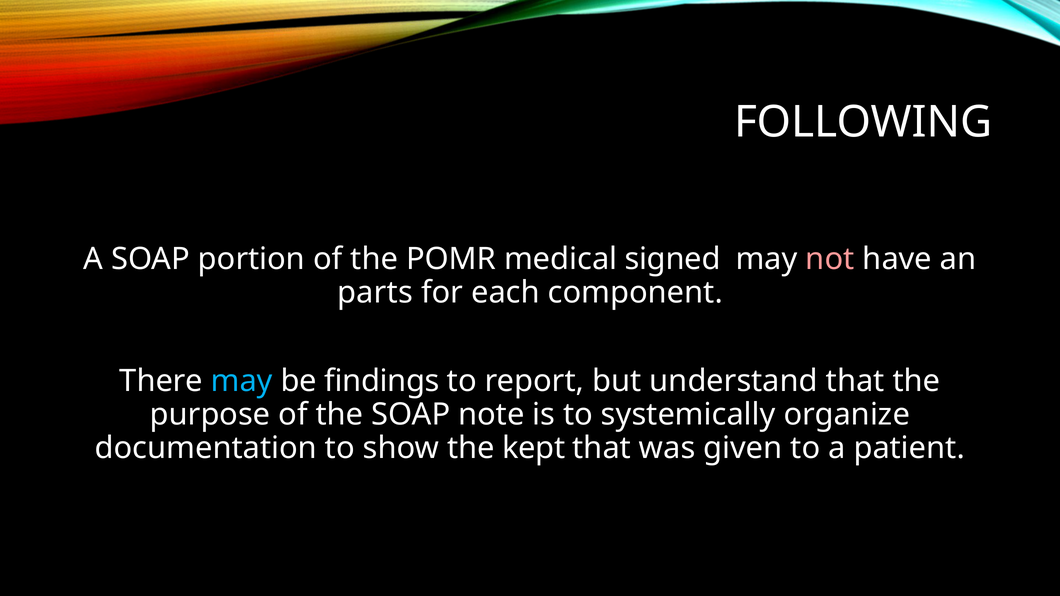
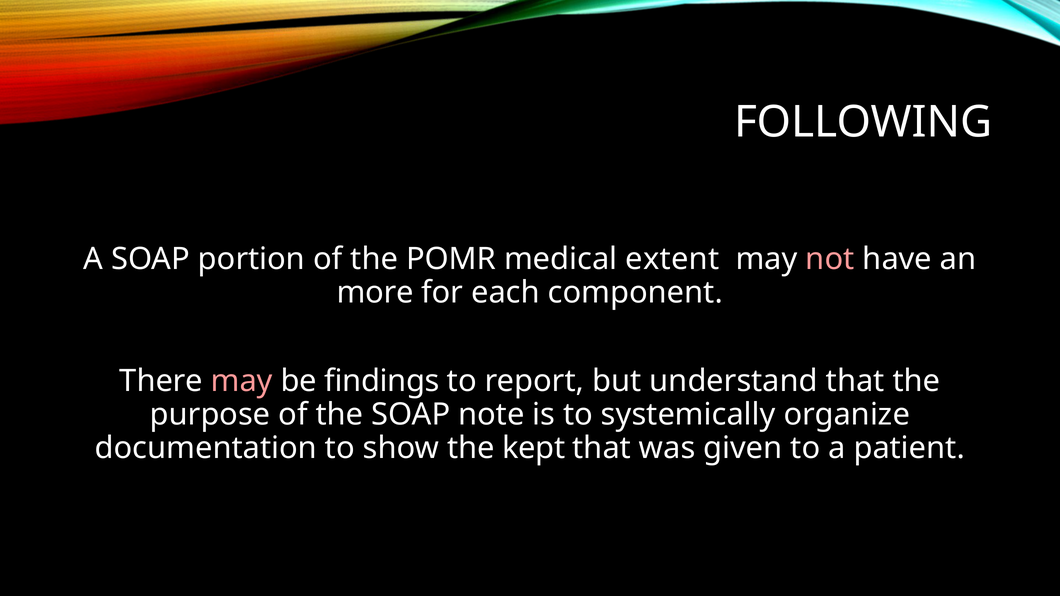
signed: signed -> extent (672, 259)
parts: parts -> more (375, 293)
may colour: light blue -> pink (242, 381)
